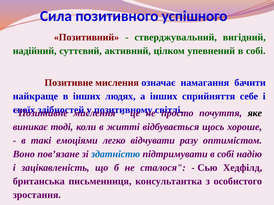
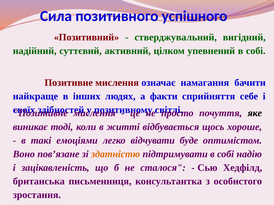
а інших: інших -> факти (164, 96)
разу: разу -> буде (189, 141)
здатністю colour: blue -> orange (116, 154)
